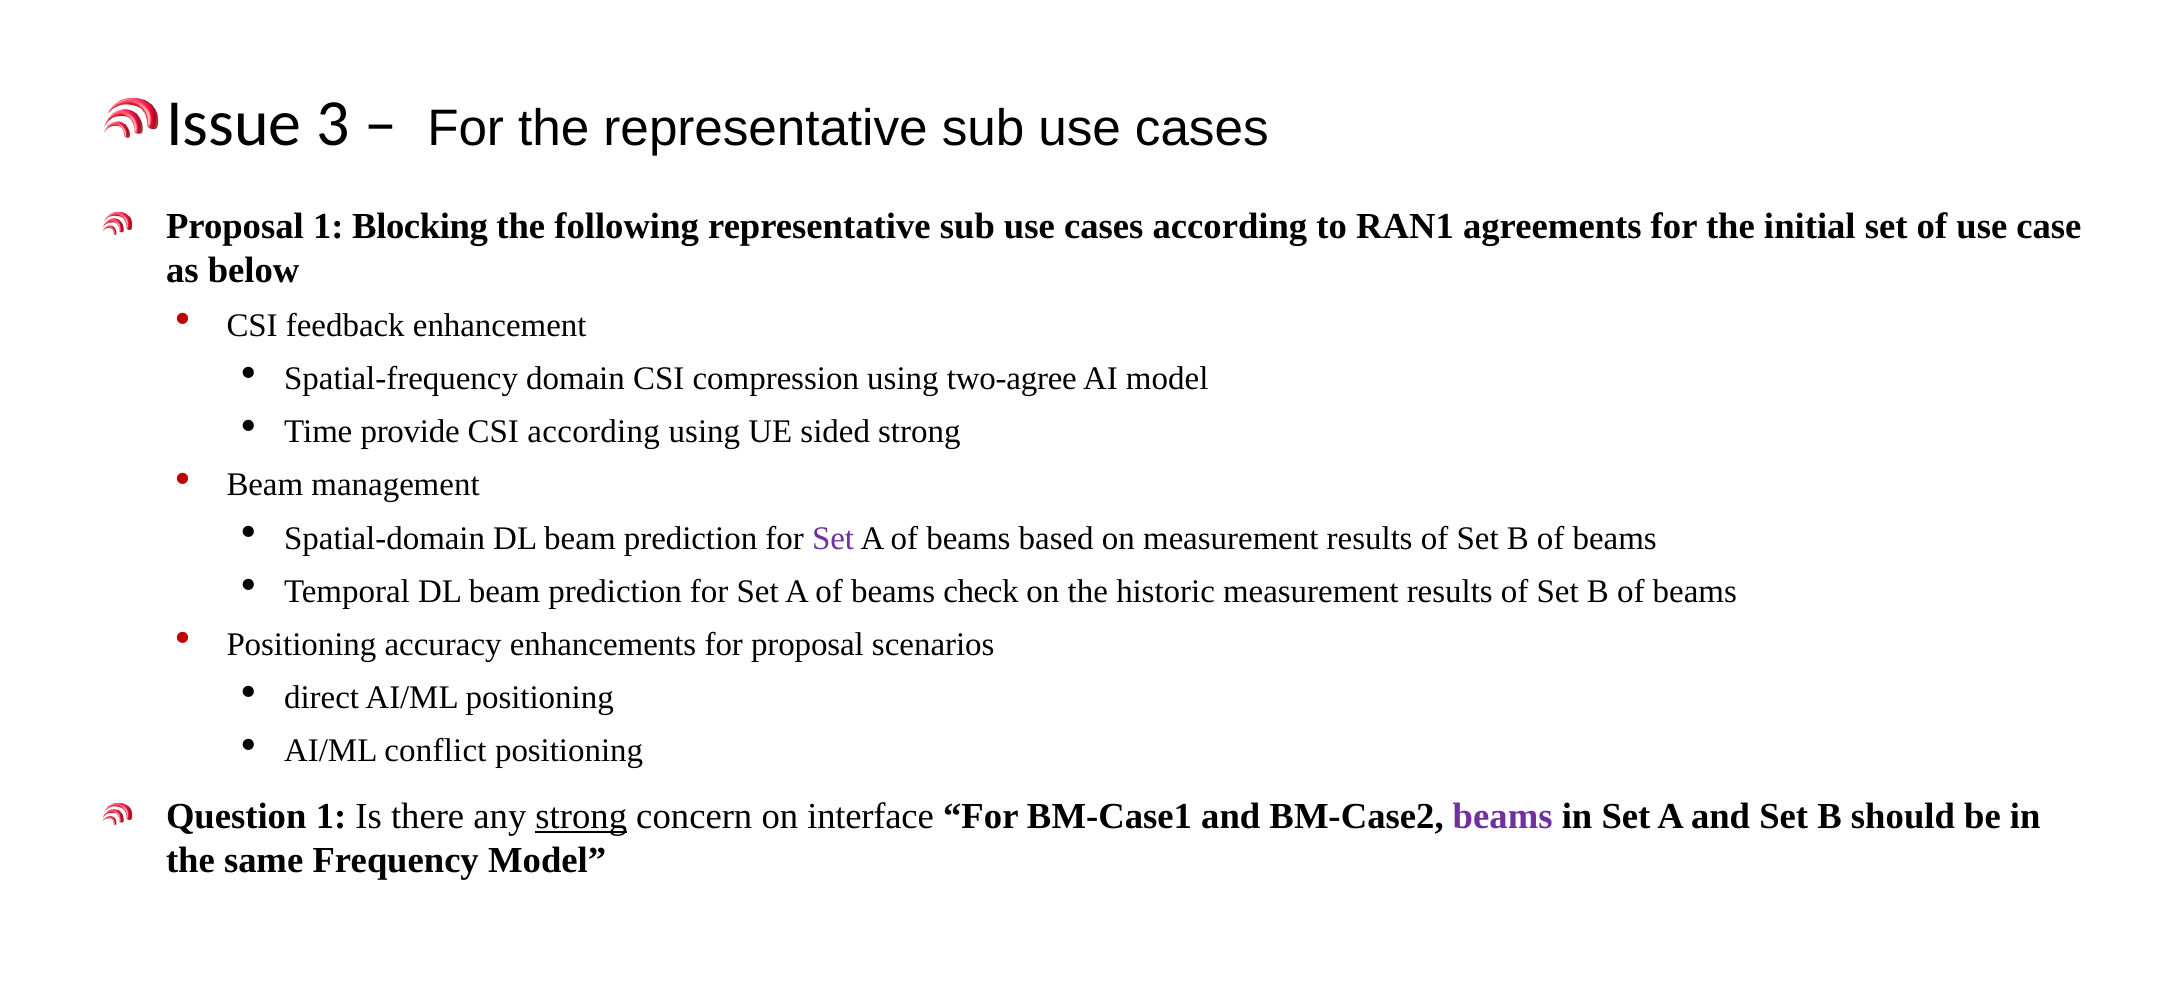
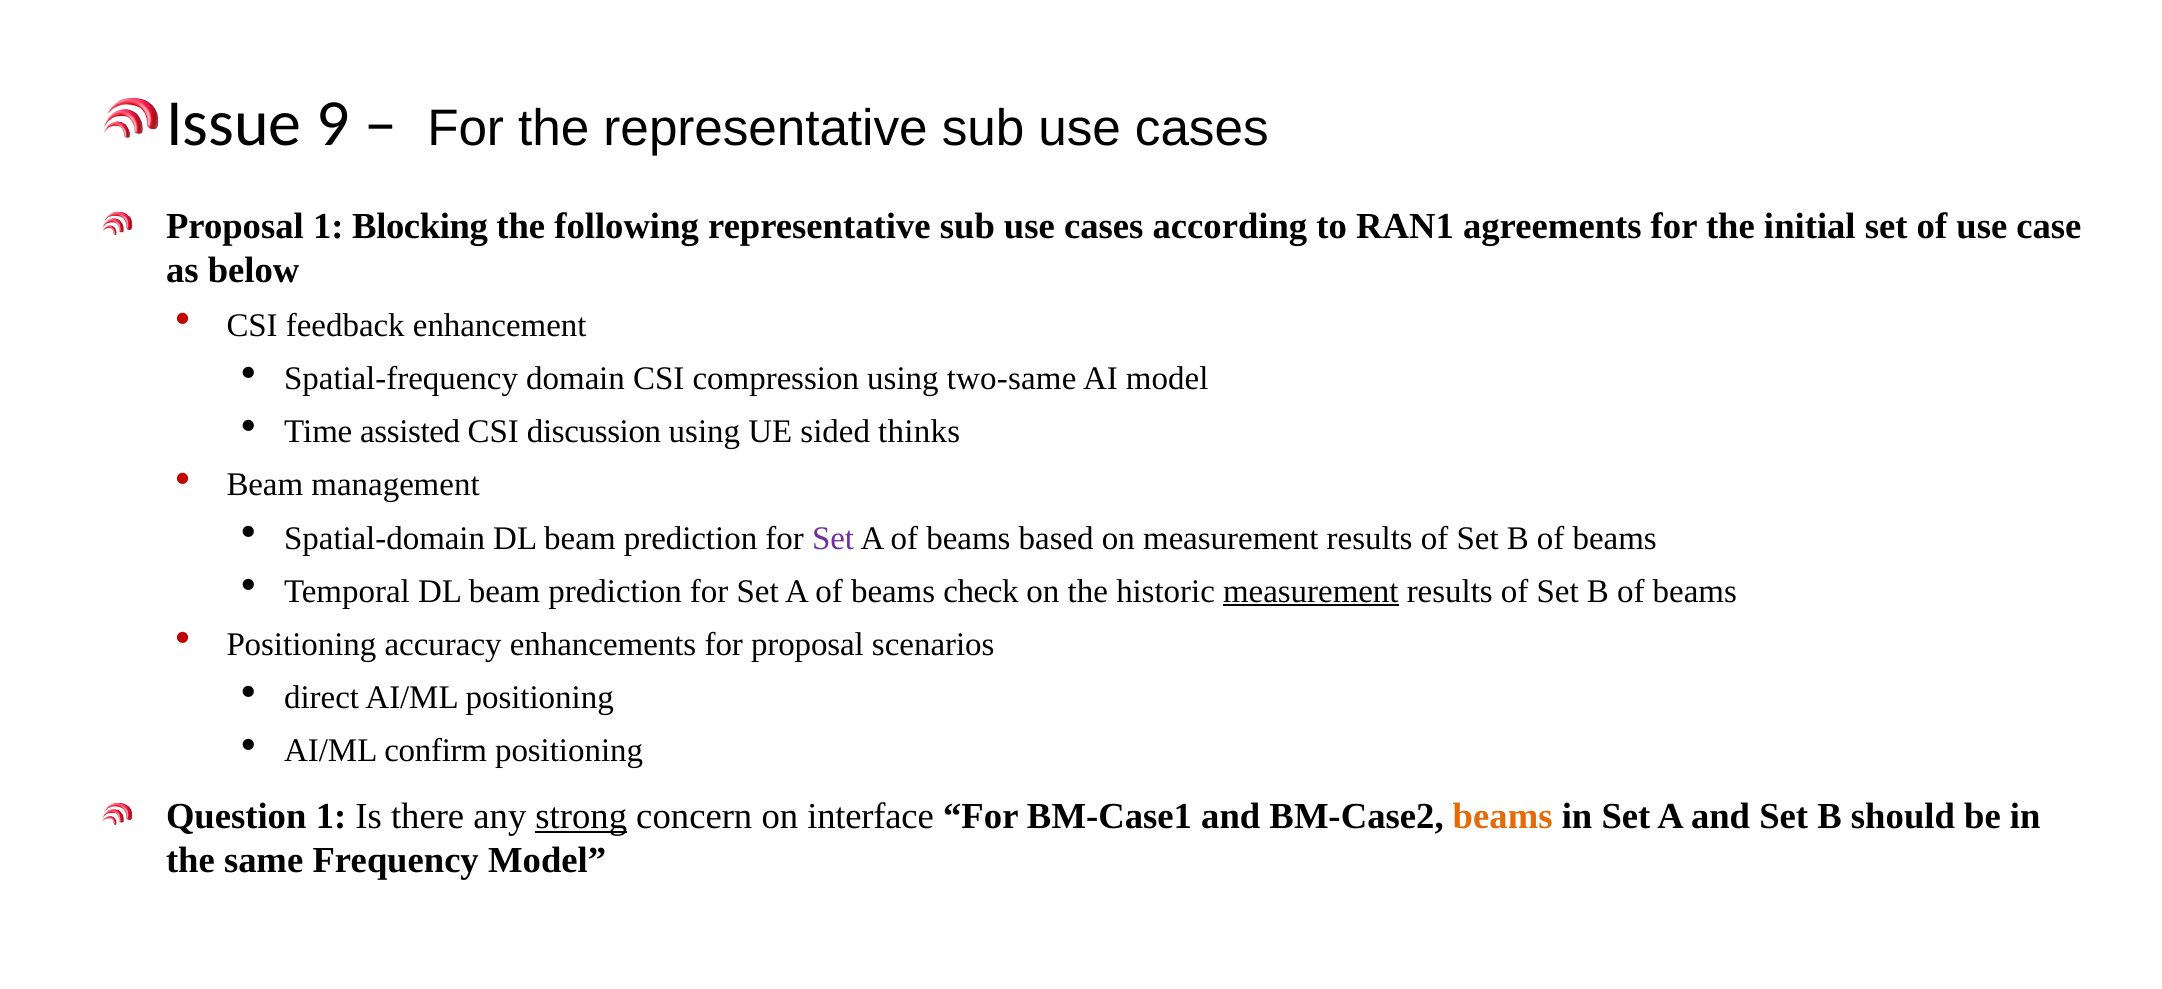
3: 3 -> 9 (333, 124)
two-agree: two-agree -> two-same (1012, 379)
provide: provide -> assisted (410, 432)
CSI according: according -> discussion (594, 432)
sided strong: strong -> thinks (919, 432)
measurement underline: none -> present (1311, 591)
conflict: conflict -> confirm (436, 751)
beams colour: purple -> orange (1503, 816)
